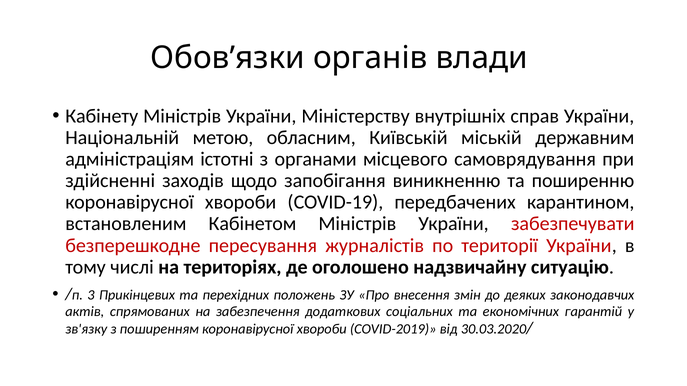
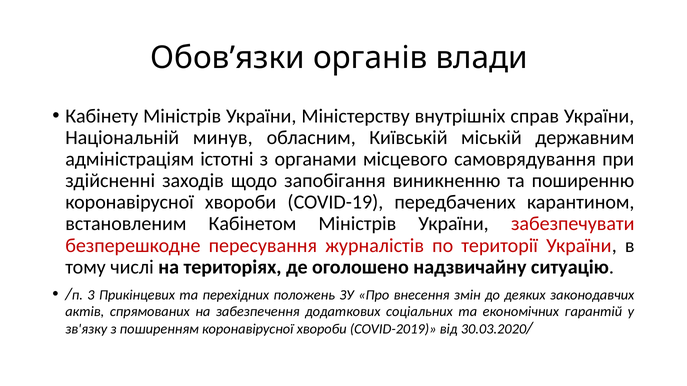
метою: метою -> минув (223, 138)
